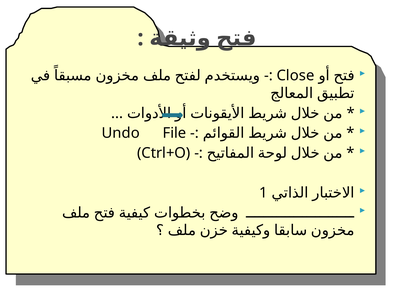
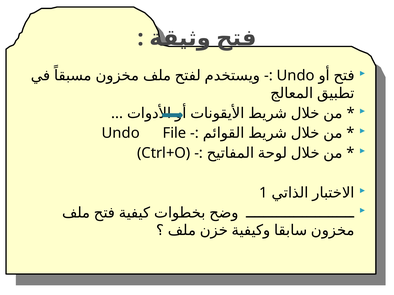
Close: Close -> Undo (296, 76)
